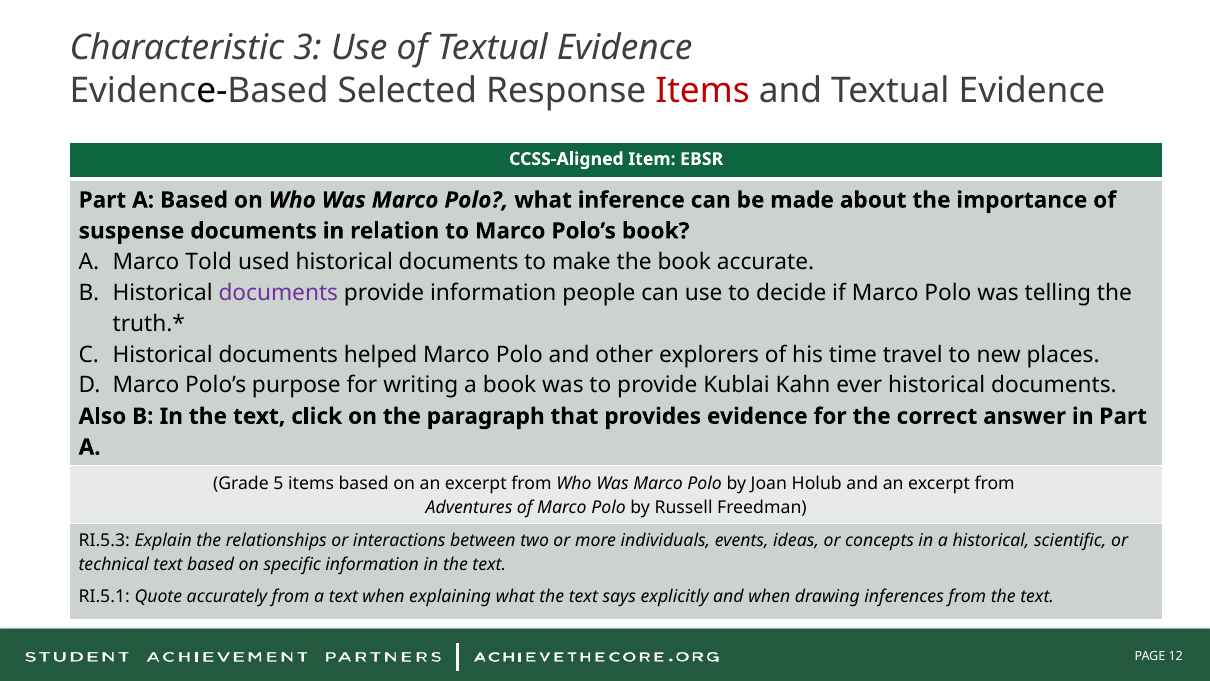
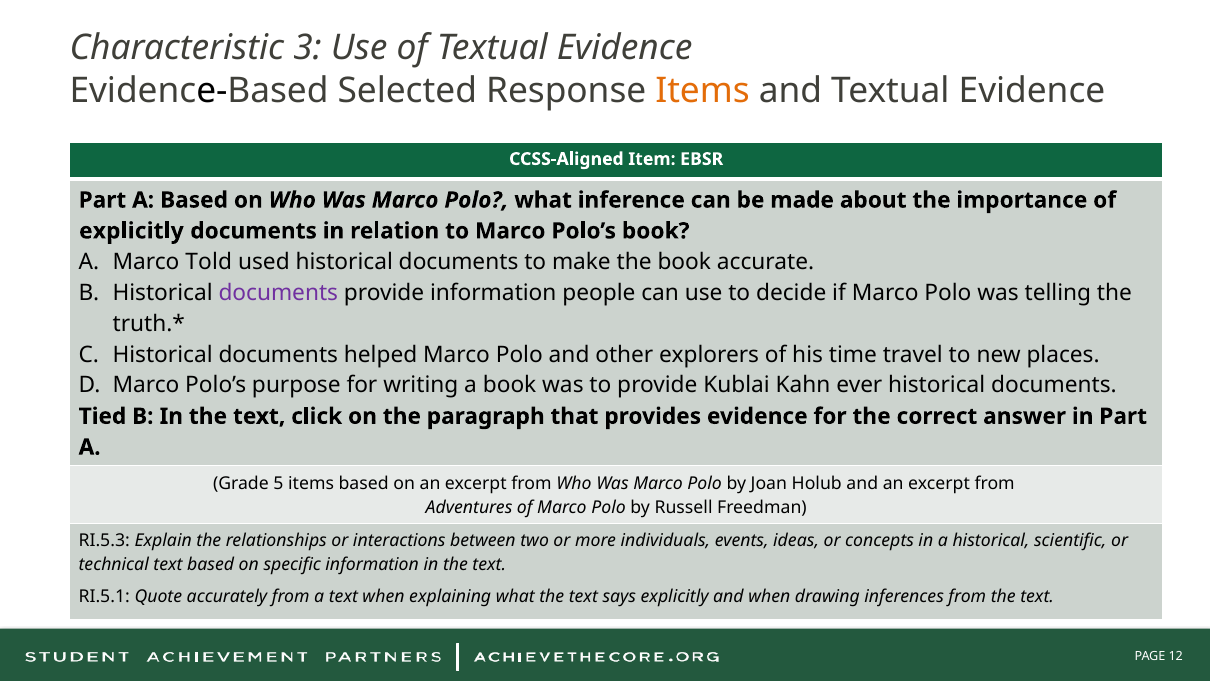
Items colour: red -> orange (703, 91)
suspense: suspense -> explicitly (131, 231)
Also: Also -> Tied (102, 416)
